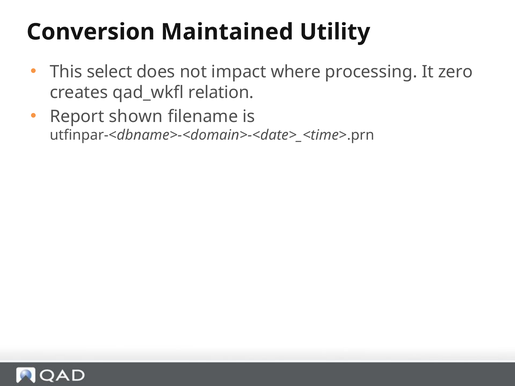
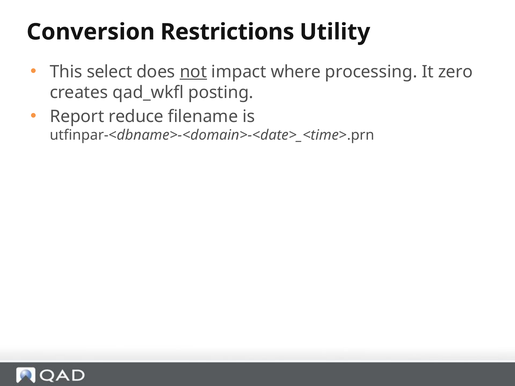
Maintained: Maintained -> Restrictions (227, 32)
not underline: none -> present (193, 72)
relation: relation -> posting (221, 93)
shown: shown -> reduce (136, 117)
